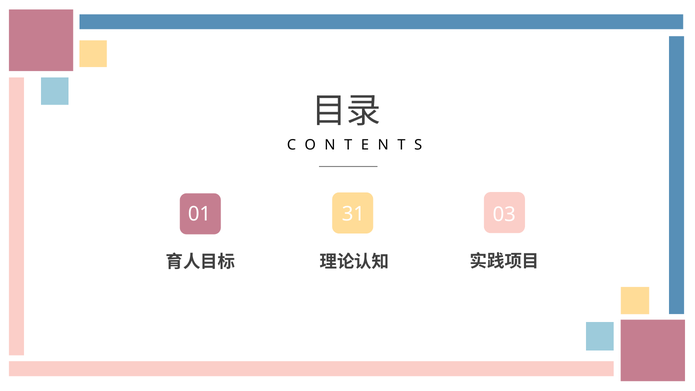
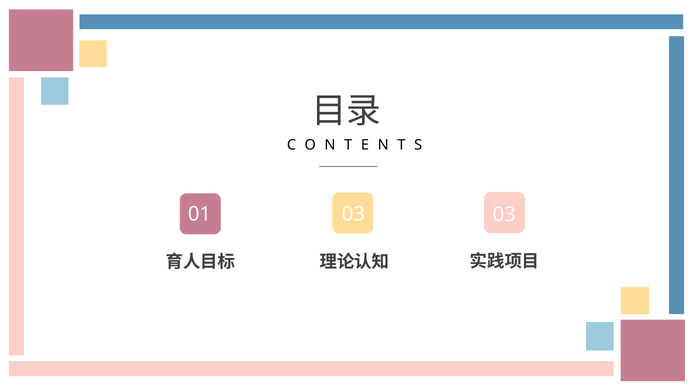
01 31: 31 -> 03 (353, 214)
